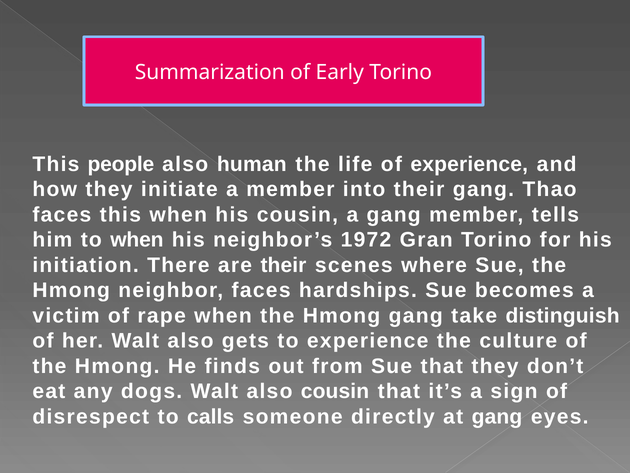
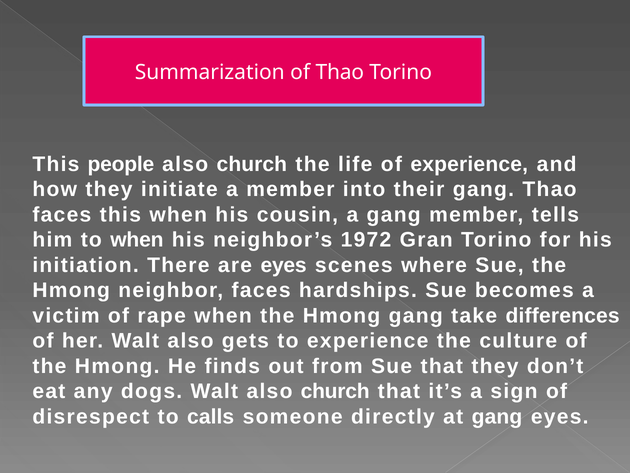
of Early: Early -> Thao (340, 72)
human: human -> church (252, 164)
are their: their -> eyes (284, 265)
distinguish: distinguish -> differences (563, 315)
Walt also cousin: cousin -> church (335, 391)
